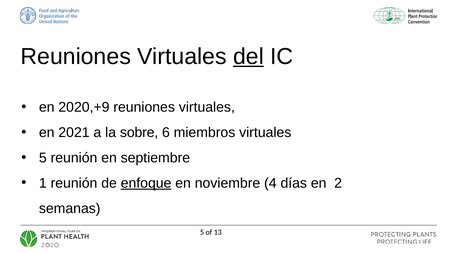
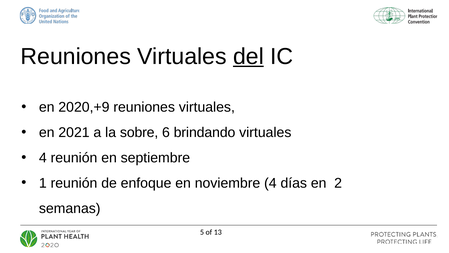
miembros: miembros -> brindando (205, 132)
5: 5 -> 4 (43, 158)
enfoque underline: present -> none (146, 183)
